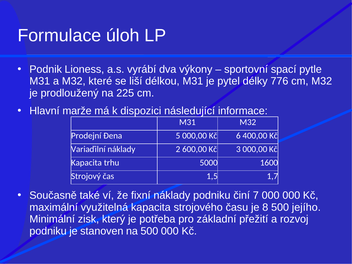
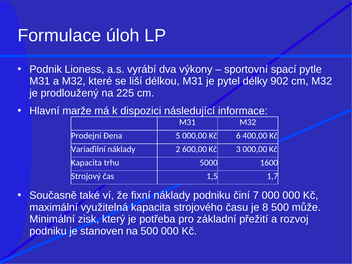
776: 776 -> 902 (279, 81)
jejího: jejího -> může (306, 207)
